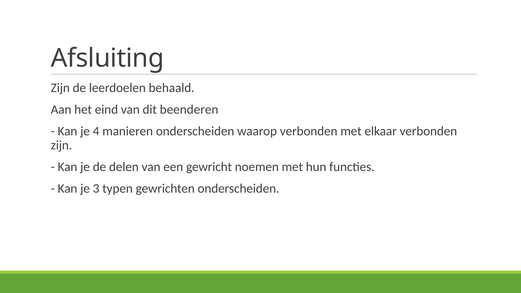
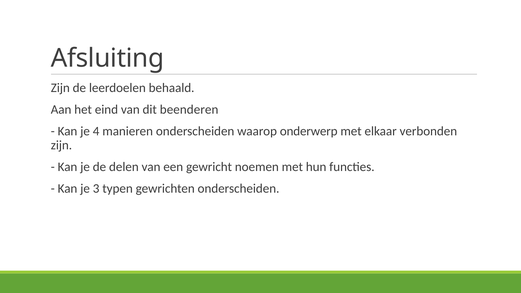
waarop verbonden: verbonden -> onderwerp (309, 131)
